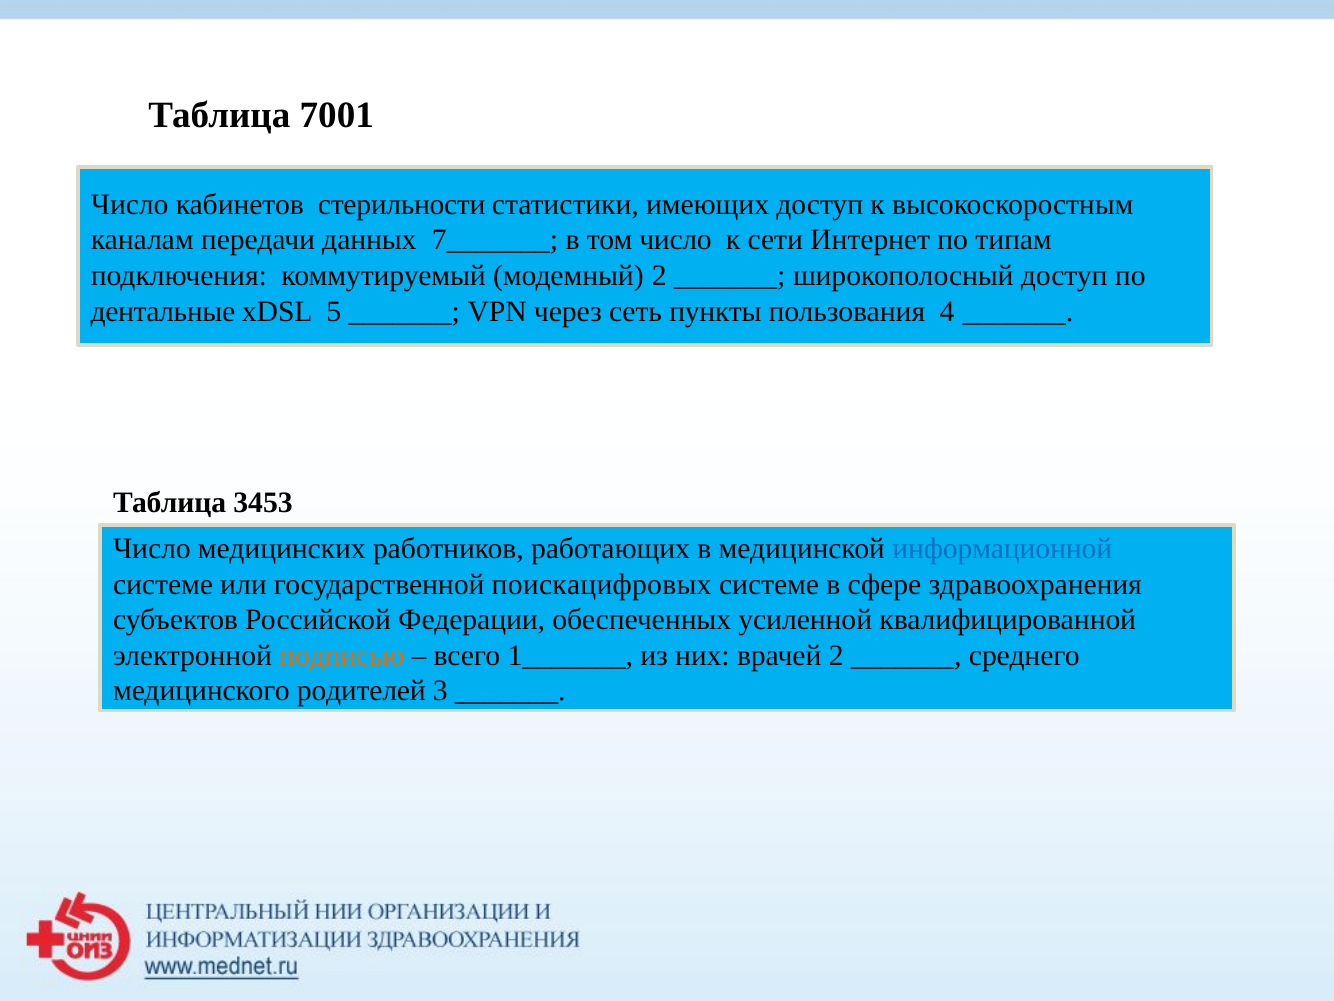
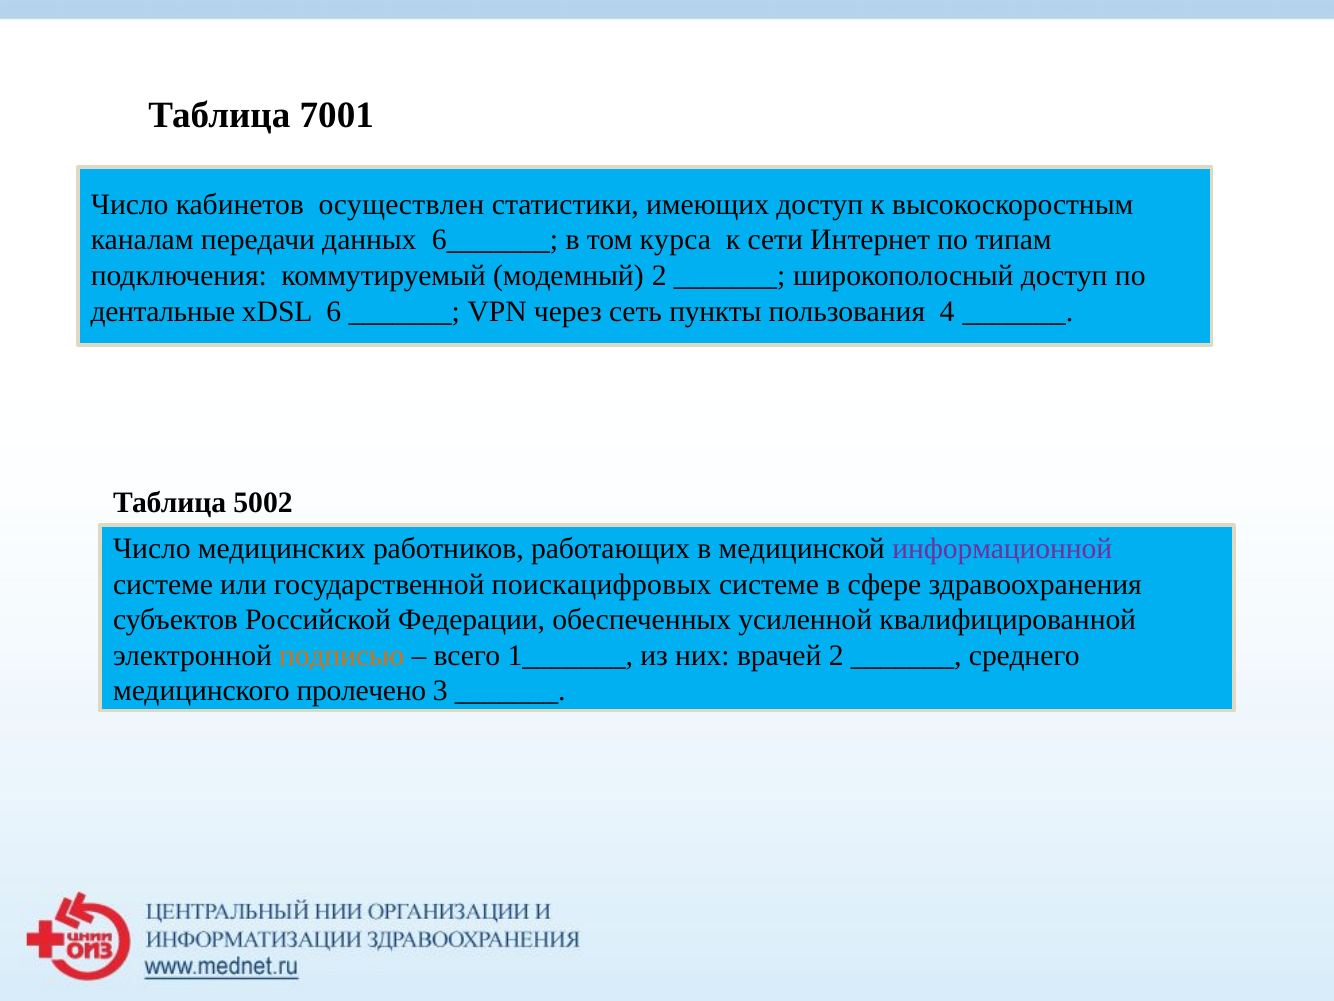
стерильности: стерильности -> осуществлен (401, 204)
7_______: 7_______ -> 6_______ (495, 240)
том число: число -> курса (675, 240)
5: 5 -> 6 (334, 311)
3453: 3453 -> 5002 (263, 502)
информационной colour: blue -> purple (1002, 549)
родителей: родителей -> пролечено (361, 691)
